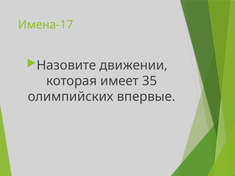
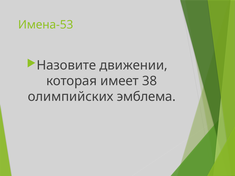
Имена-17: Имена-17 -> Имена-53 (46, 25)
35: 35 -> 38 (150, 81)
впервые: впервые -> эмблема (146, 97)
